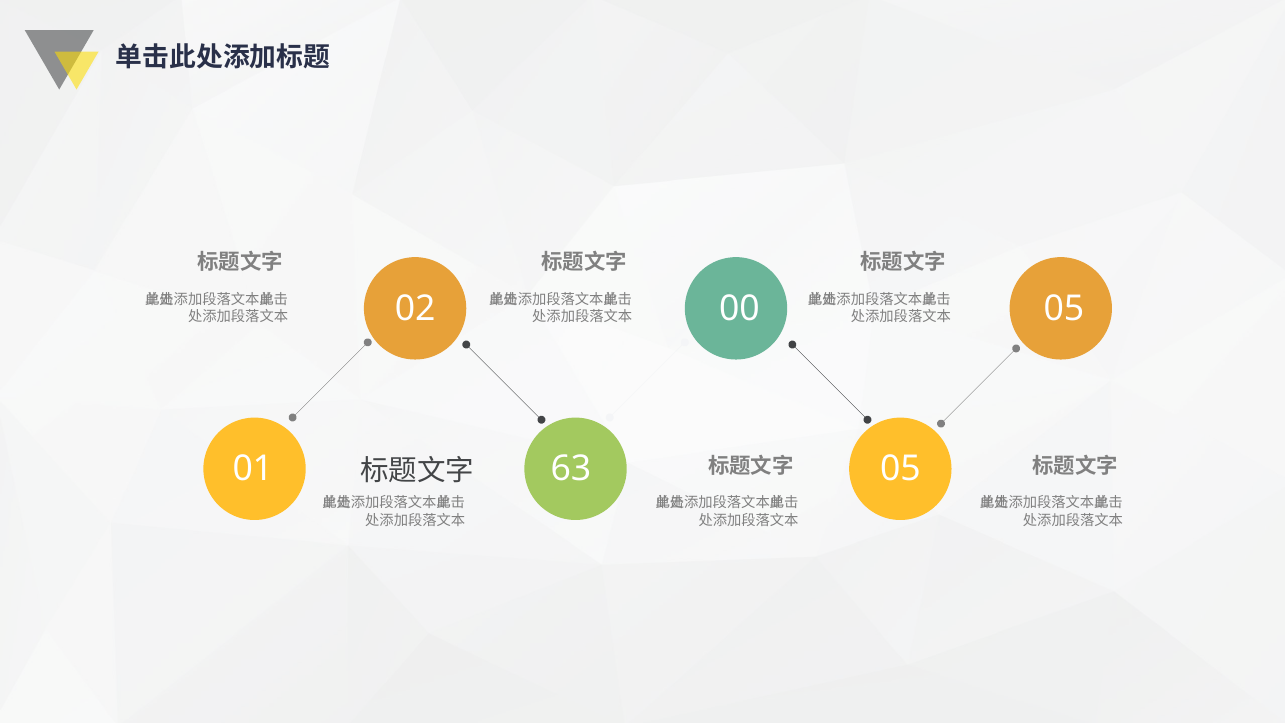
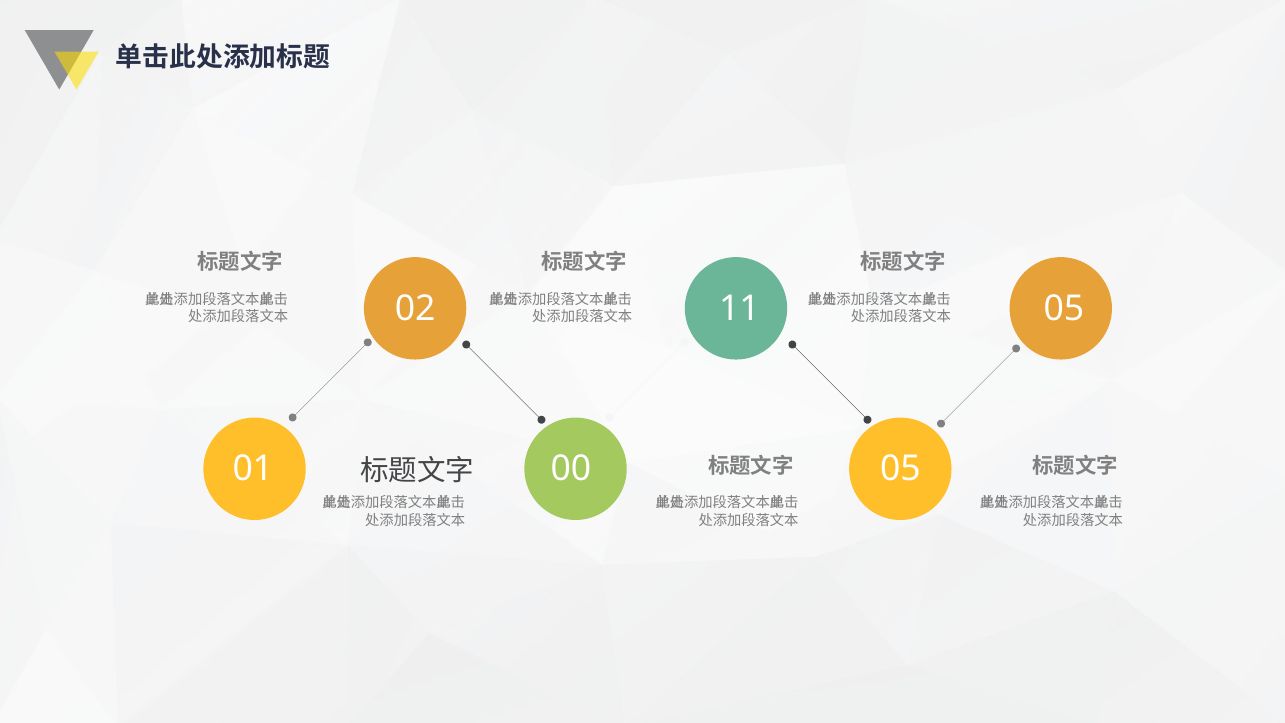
00: 00 -> 11 (739, 309)
63: 63 -> 00 (571, 468)
